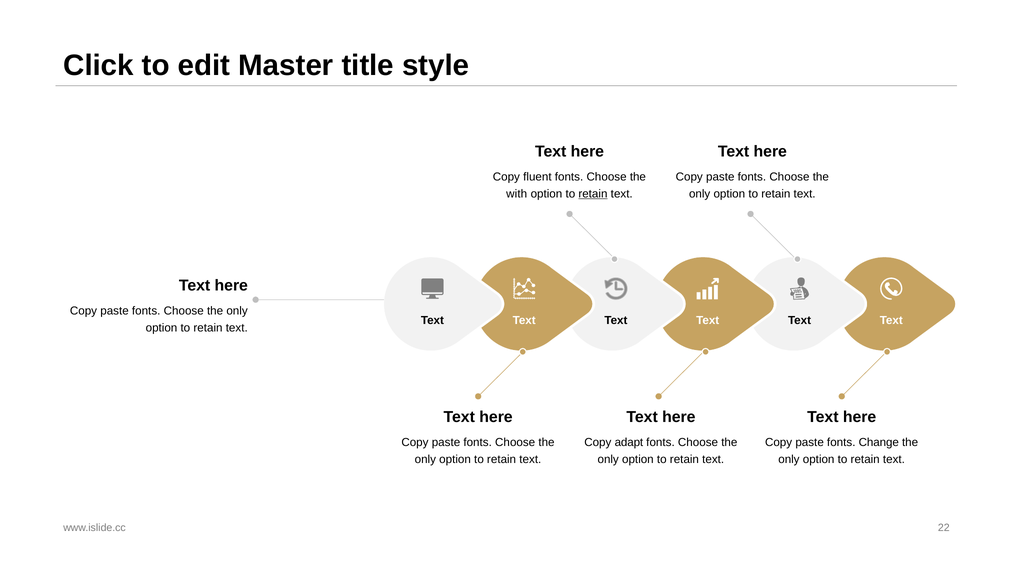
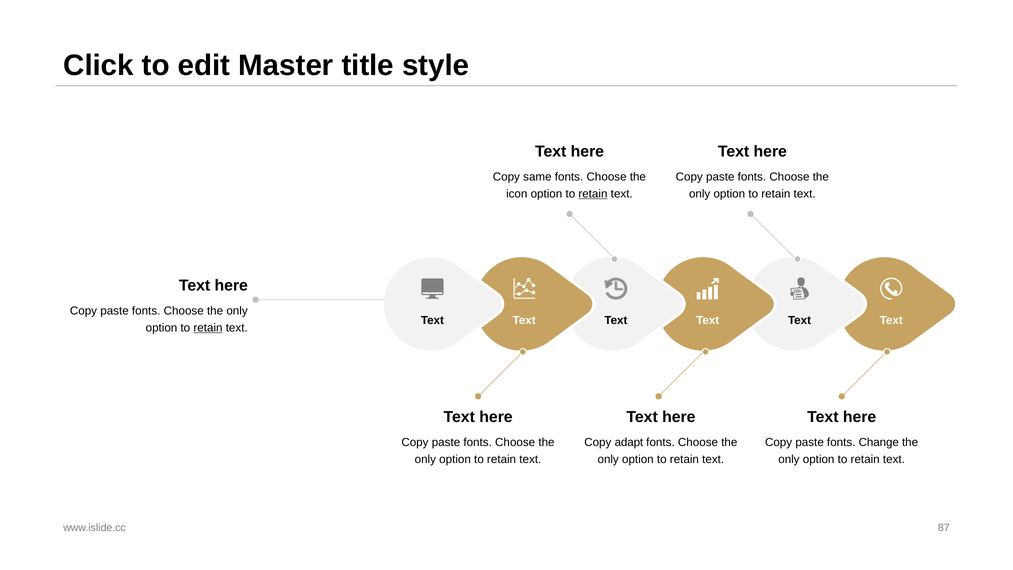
fluent: fluent -> same (537, 177)
with: with -> icon (517, 194)
retain underline: none -> present (208, 328)
22: 22 -> 87 (944, 528)
